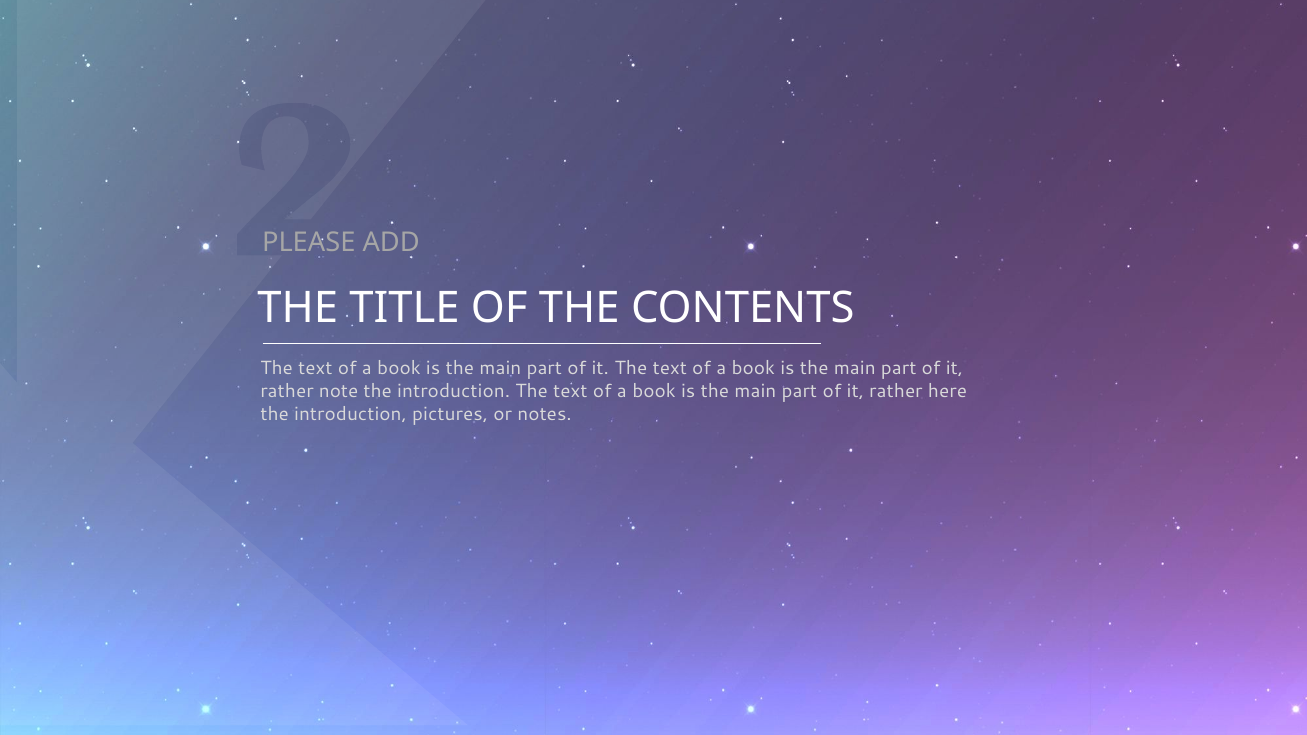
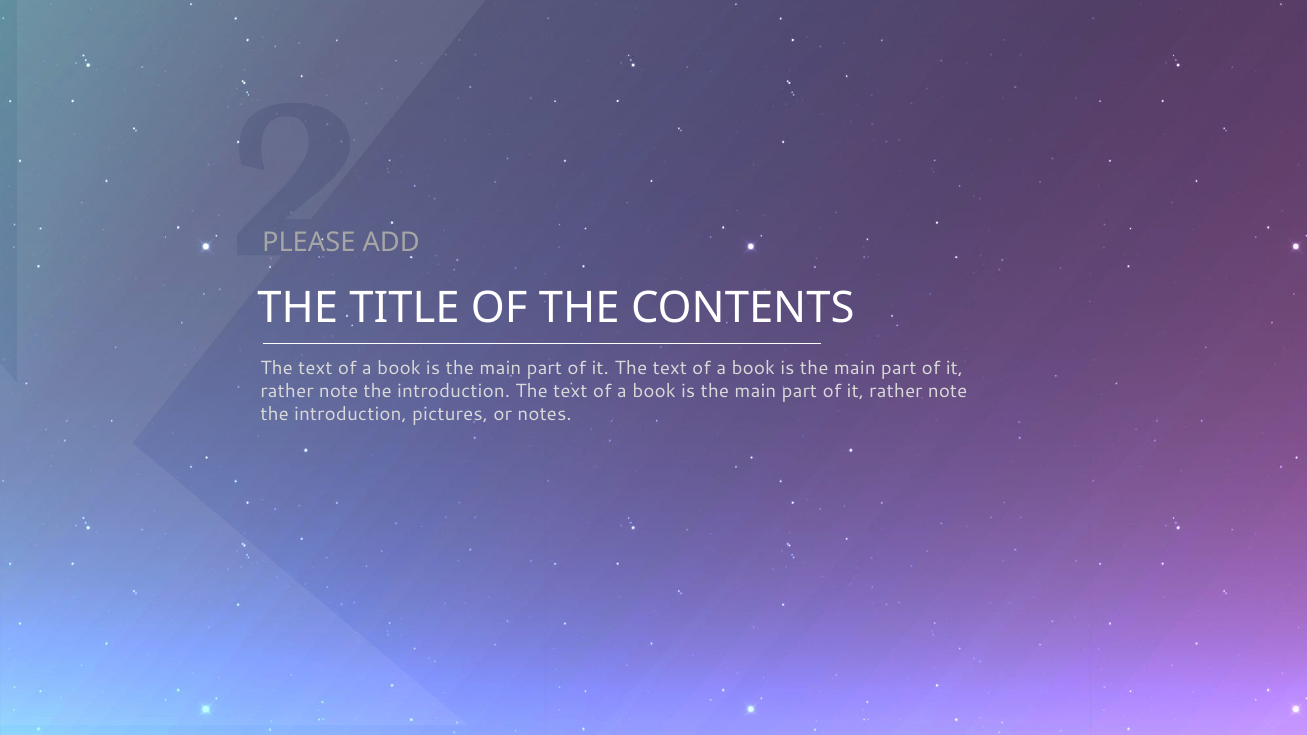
here: here -> note (948, 391)
